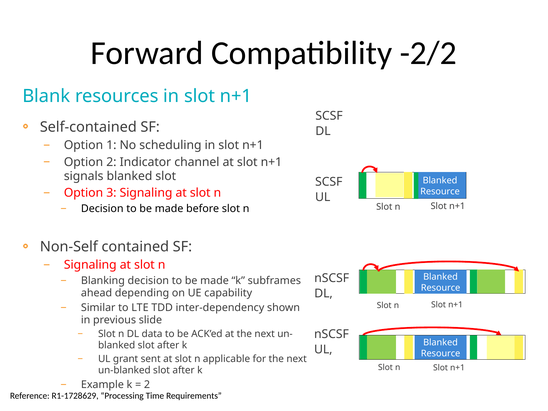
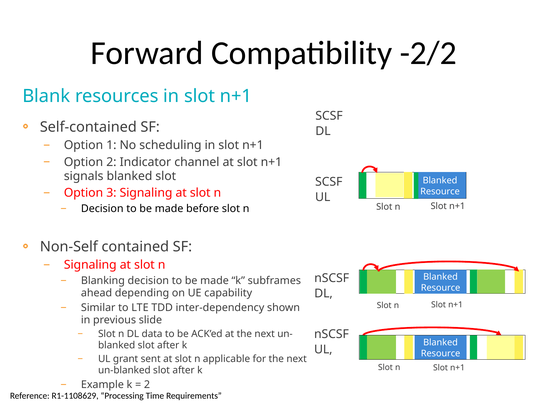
R1-1728629: R1-1728629 -> R1-1108629 (75, 396)
